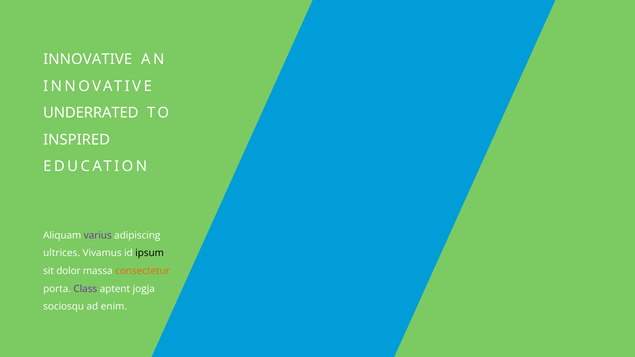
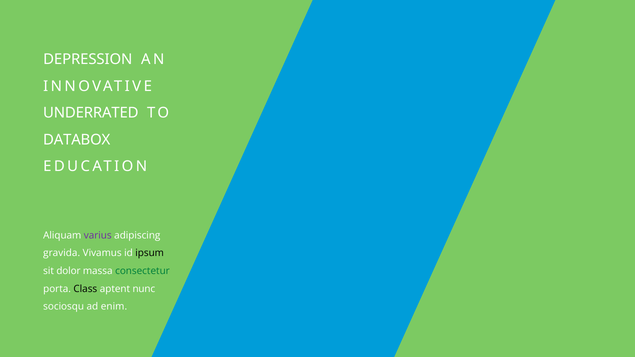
INNOVATIVE: INNOVATIVE -> DEPRESSION (88, 59)
INSPIRED: INSPIRED -> DATABOX (77, 140)
ultrices: ultrices -> gravida (62, 253)
consectetur colour: orange -> green (142, 271)
Class colour: purple -> black (85, 289)
jogja: jogja -> nunc (144, 289)
